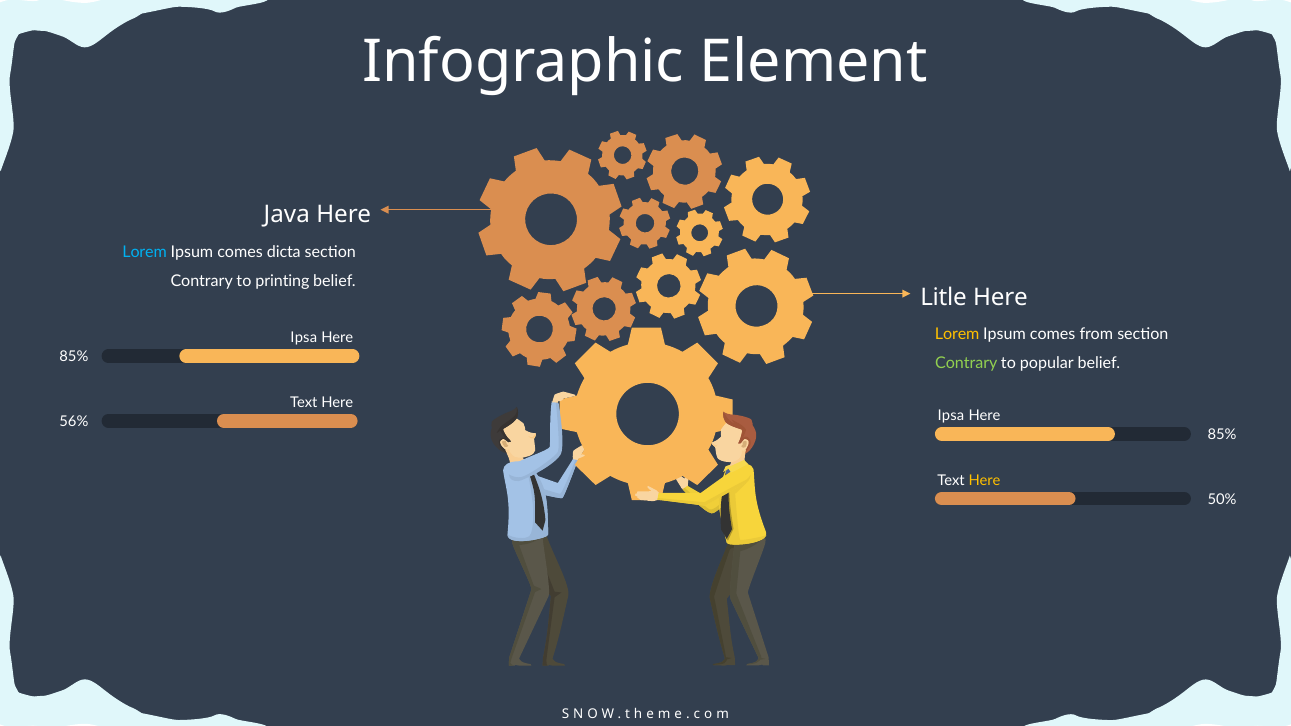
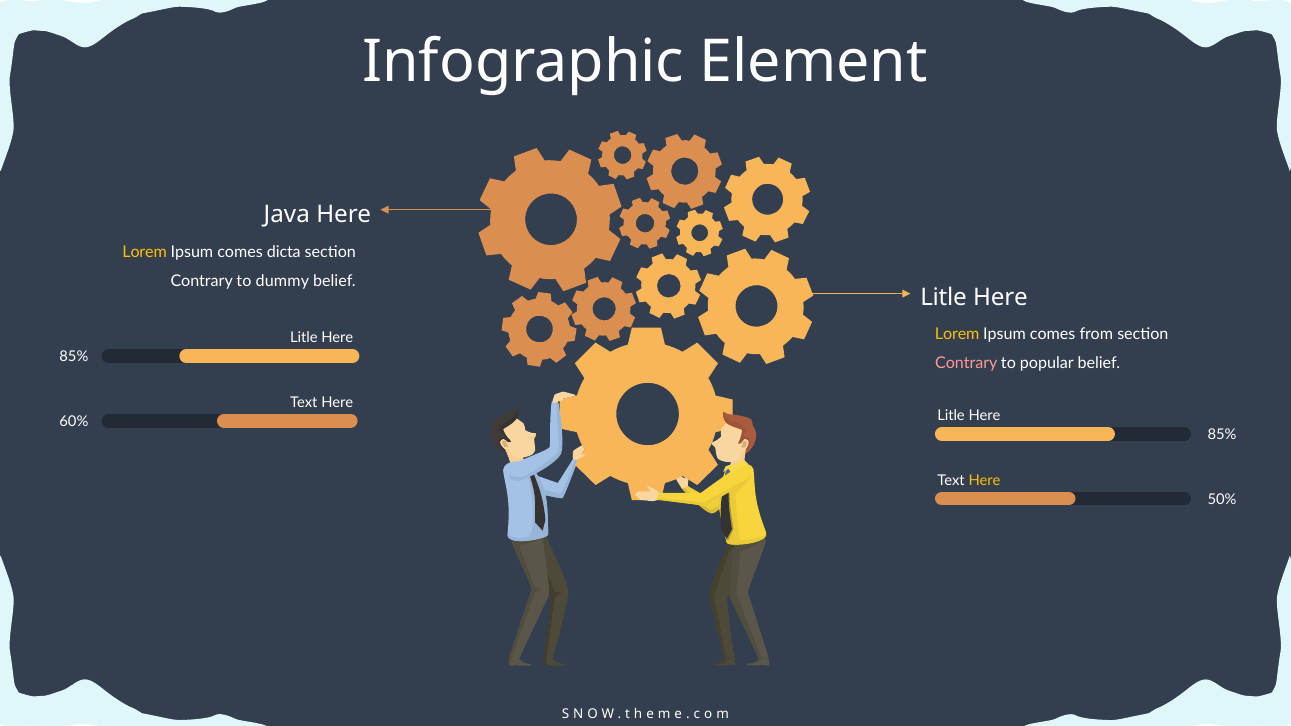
Lorem colour: light blue -> yellow (145, 252)
printing: printing -> dummy (282, 281)
Ipsa: Ipsa -> Litle (304, 338)
Contrary colour: light green -> pink (966, 363)
Ipsa: Ipsa -> Litle (951, 416)
56%: 56% -> 60% (74, 422)
